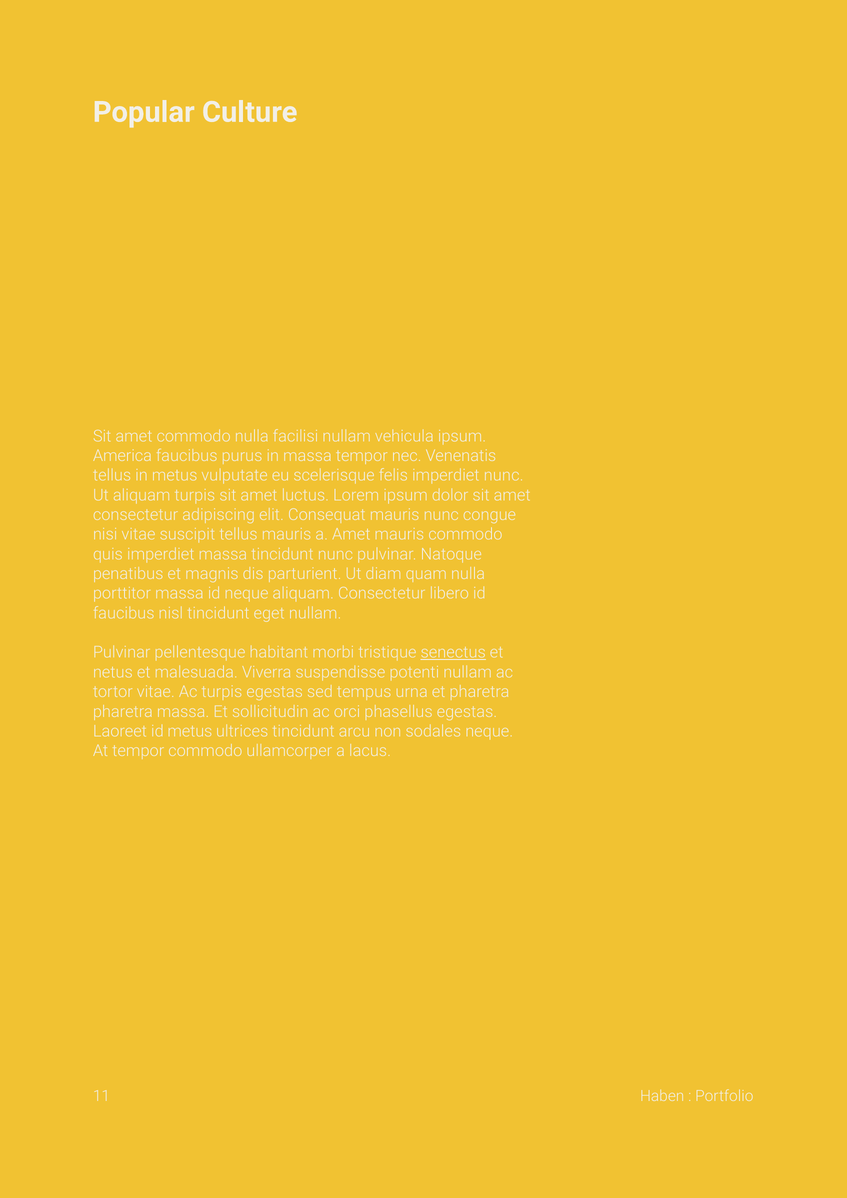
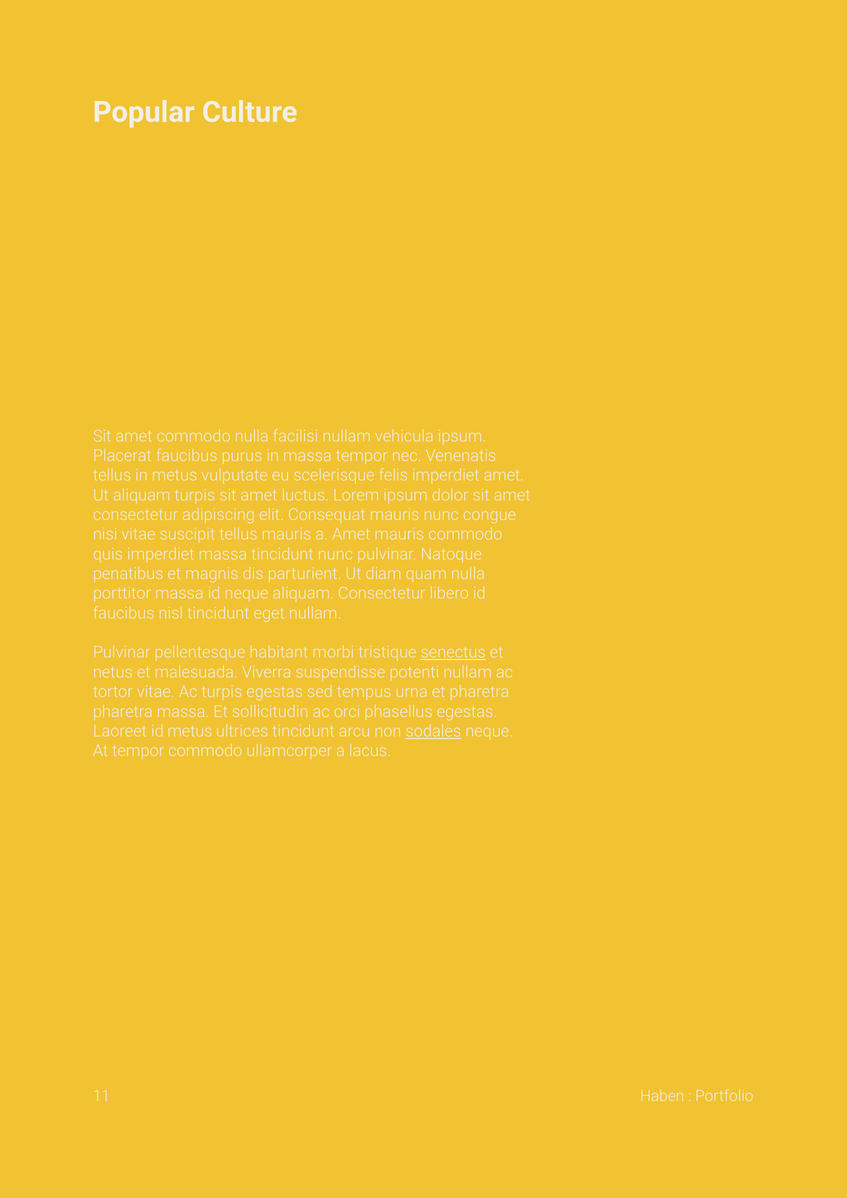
America: America -> Placerat (122, 456)
imperdiet nunc: nunc -> amet (504, 475)
sodales underline: none -> present (433, 731)
